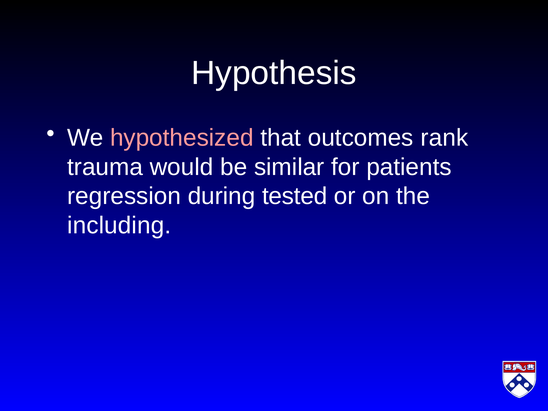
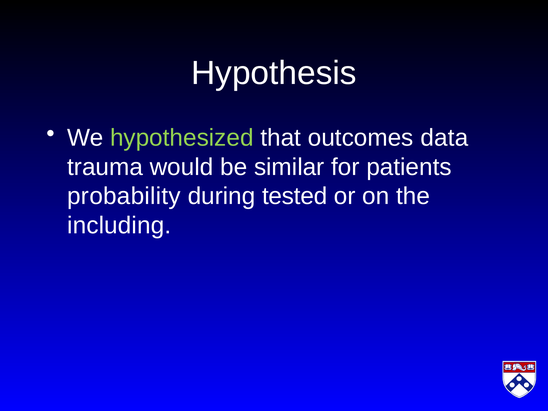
hypothesized colour: pink -> light green (182, 138)
rank: rank -> data (444, 138)
regression: regression -> probability (124, 196)
